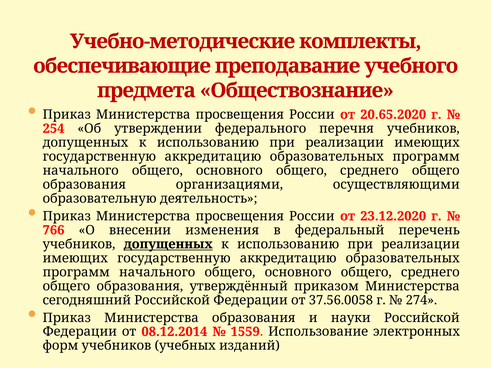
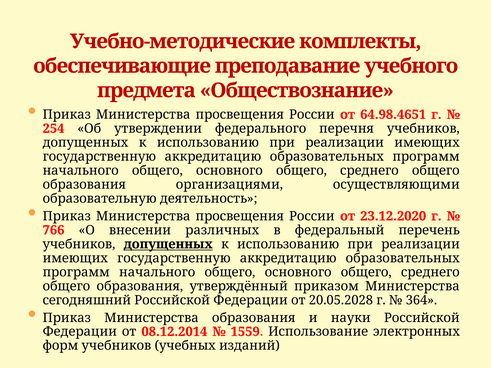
20.65.2020: 20.65.2020 -> 64.98.4651 (393, 115)
изменения: изменения -> различных (222, 230)
37.56.0058: 37.56.0058 -> 20.05.2028 (341, 300)
274: 274 -> 364 (421, 300)
